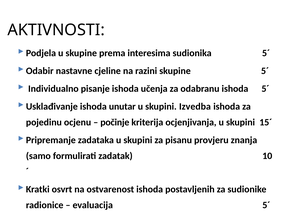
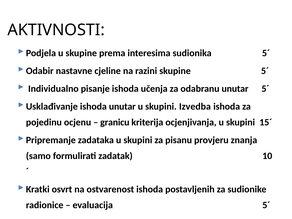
odabranu ishoda: ishoda -> unutar (235, 89)
počinje: počinje -> granicu (115, 122)
